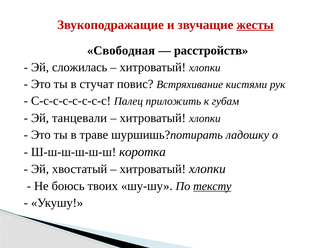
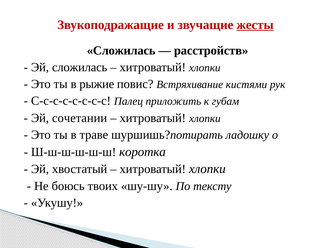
Свободная: Свободная -> Сложилась (121, 51)
стучат: стучат -> рыжие (97, 84)
танцевали: танцевали -> сочетании (80, 118)
тексту underline: present -> none (212, 186)
